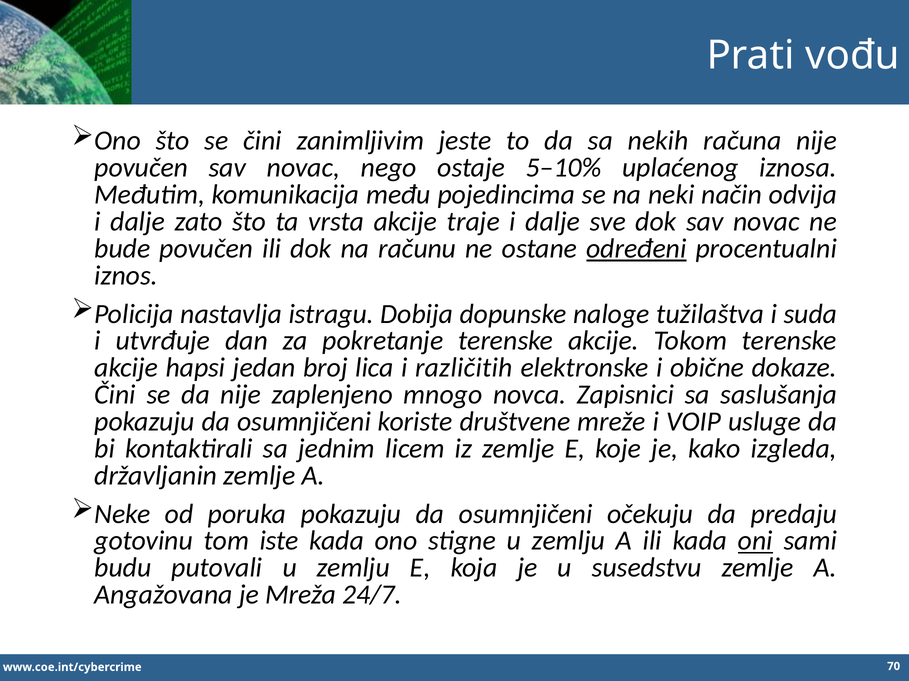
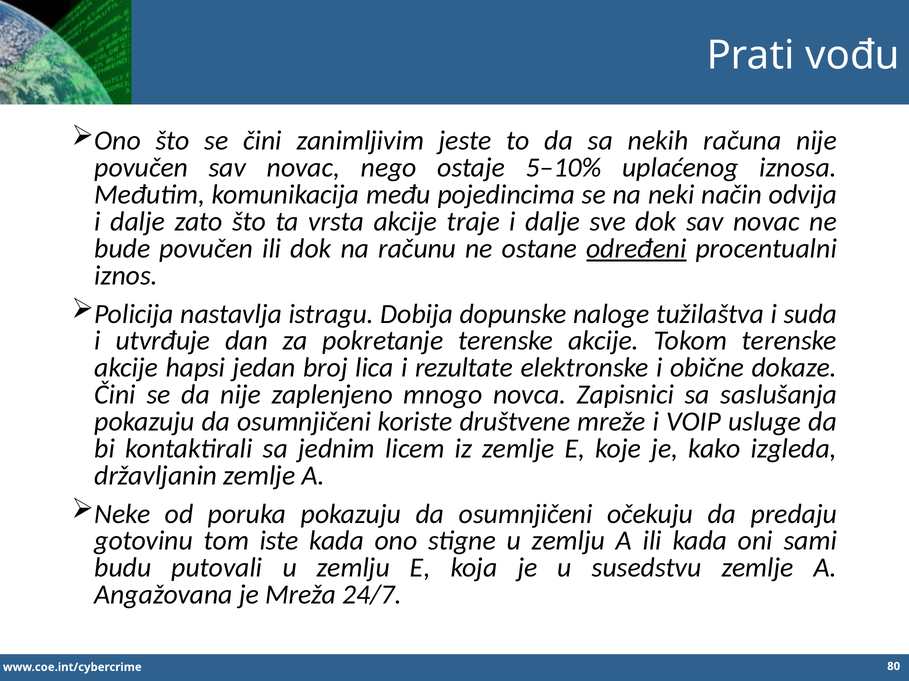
različitih: različitih -> rezultate (464, 368)
oni underline: present -> none (755, 541)
70: 70 -> 80 (894, 667)
